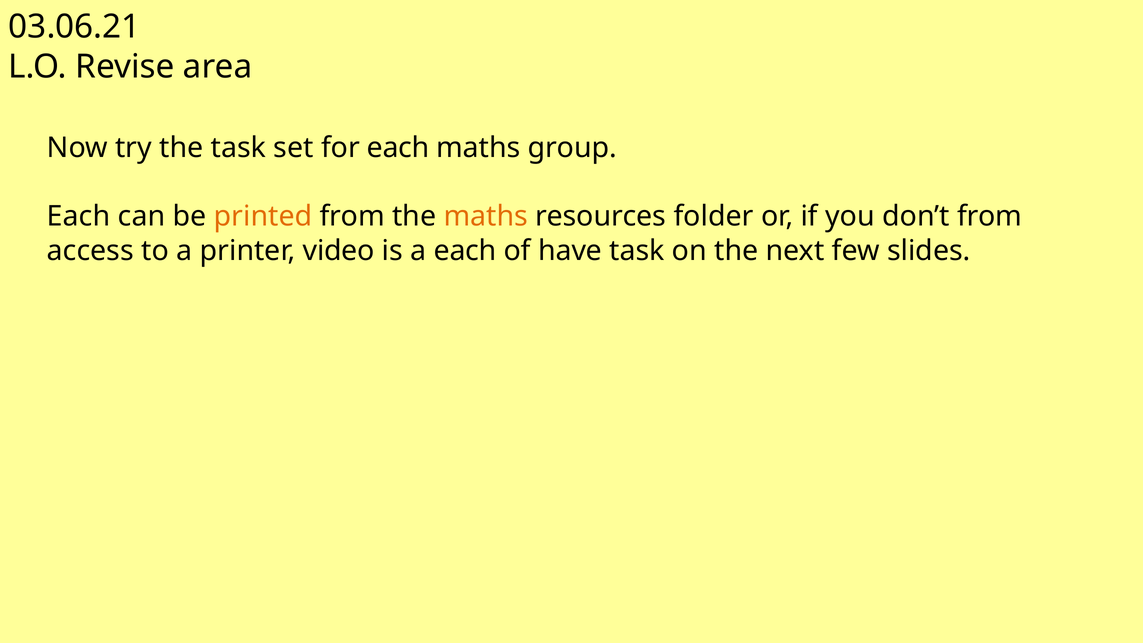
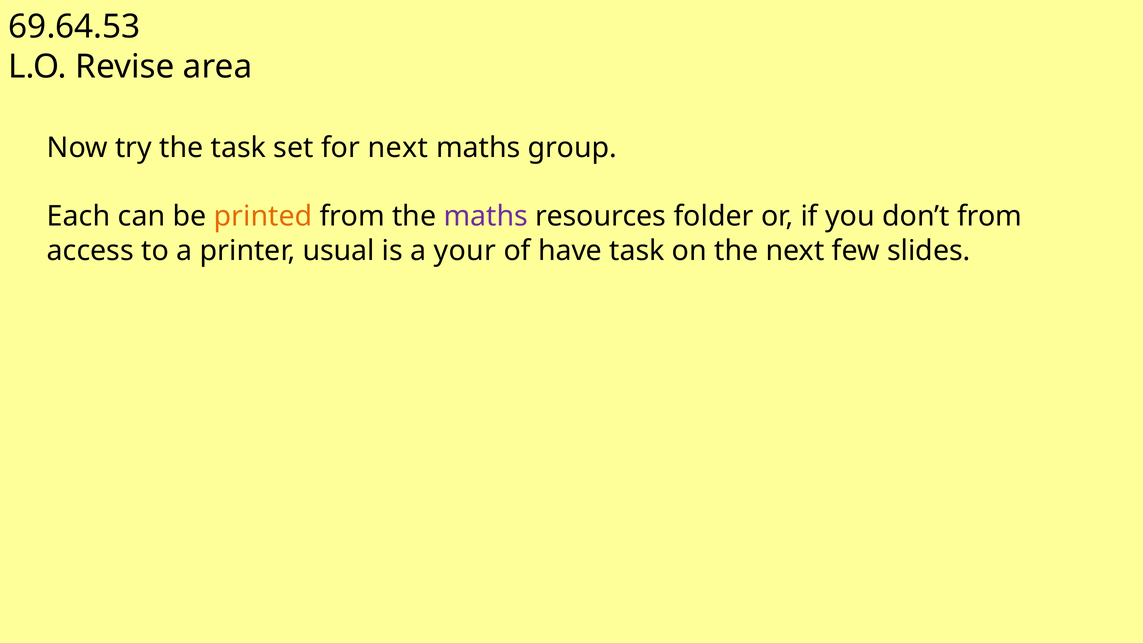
03.06.21: 03.06.21 -> 69.64.53 (74, 27)
for each: each -> next (398, 148)
maths colour: orange -> purple (486, 216)
video: video -> usual (339, 251)
a each: each -> your (465, 251)
